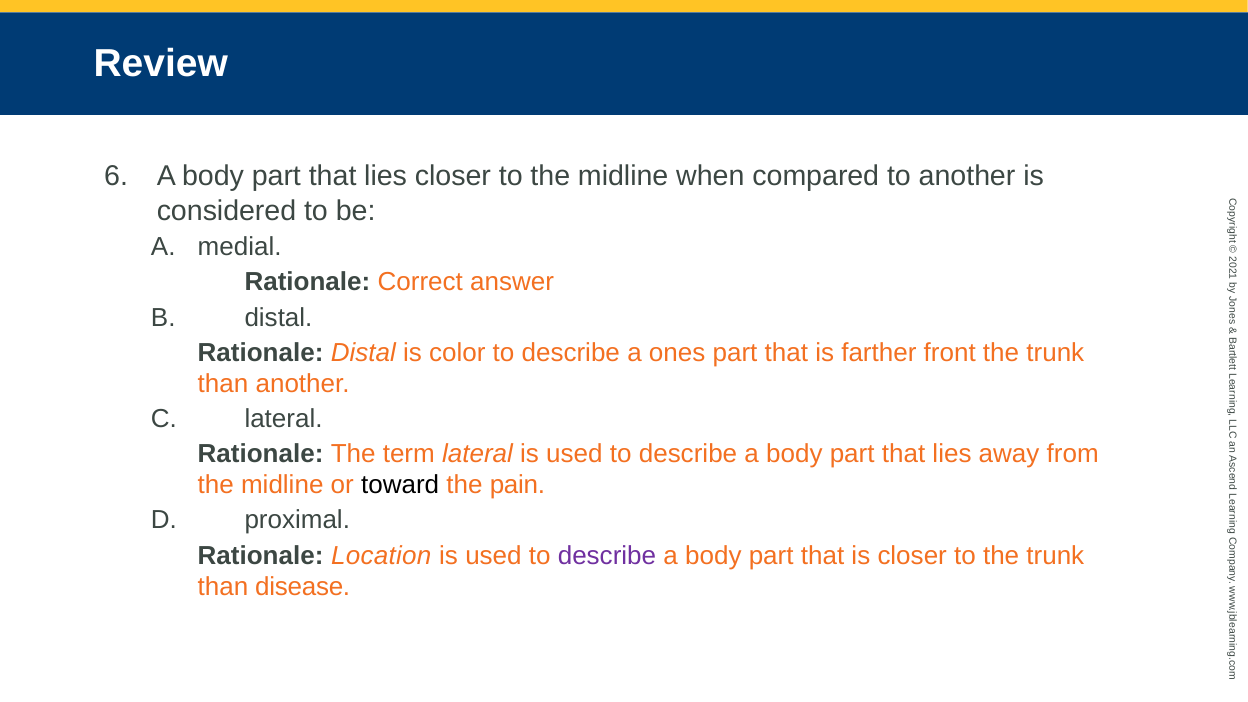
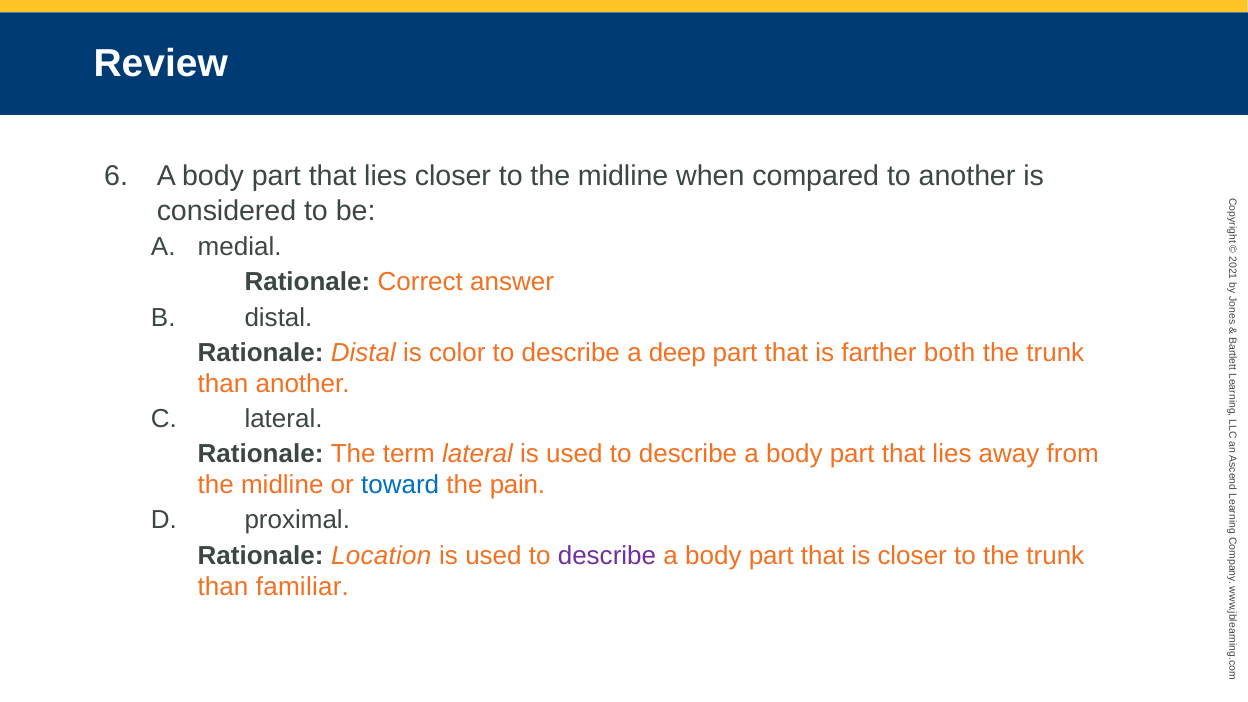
ones: ones -> deep (677, 353)
front: front -> both (950, 353)
toward colour: black -> blue (400, 485)
disease: disease -> familiar (302, 587)
